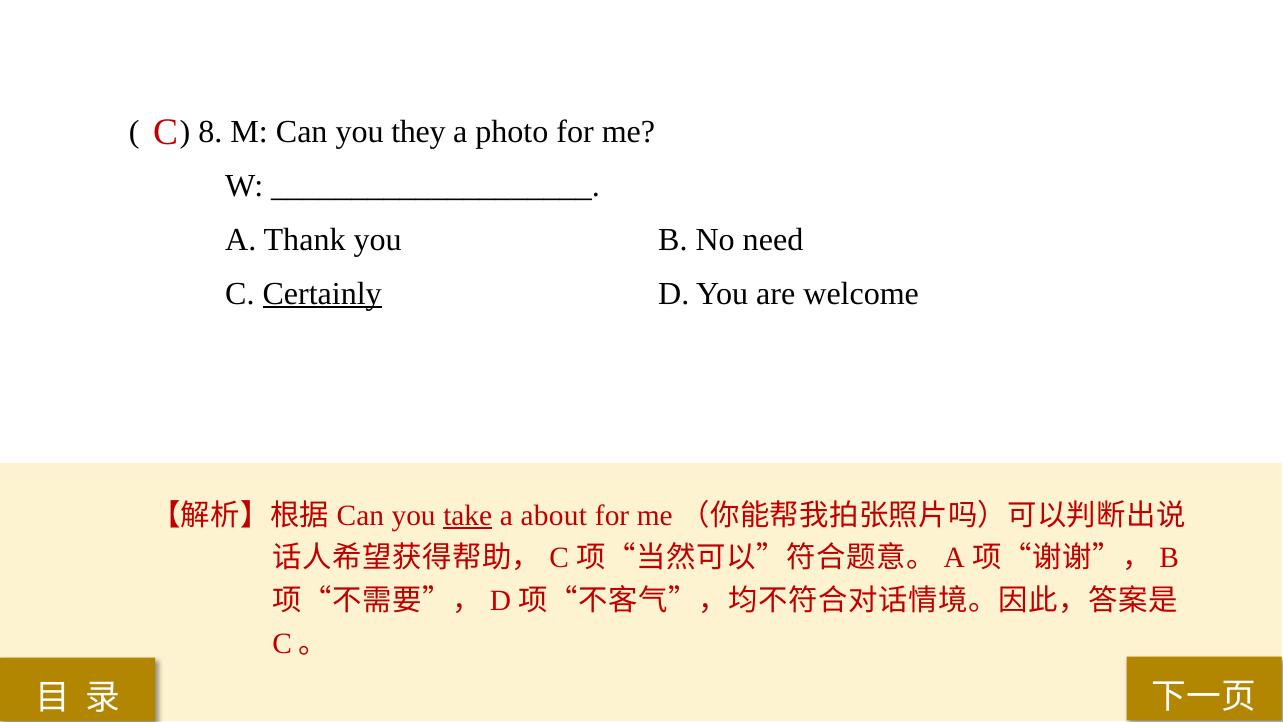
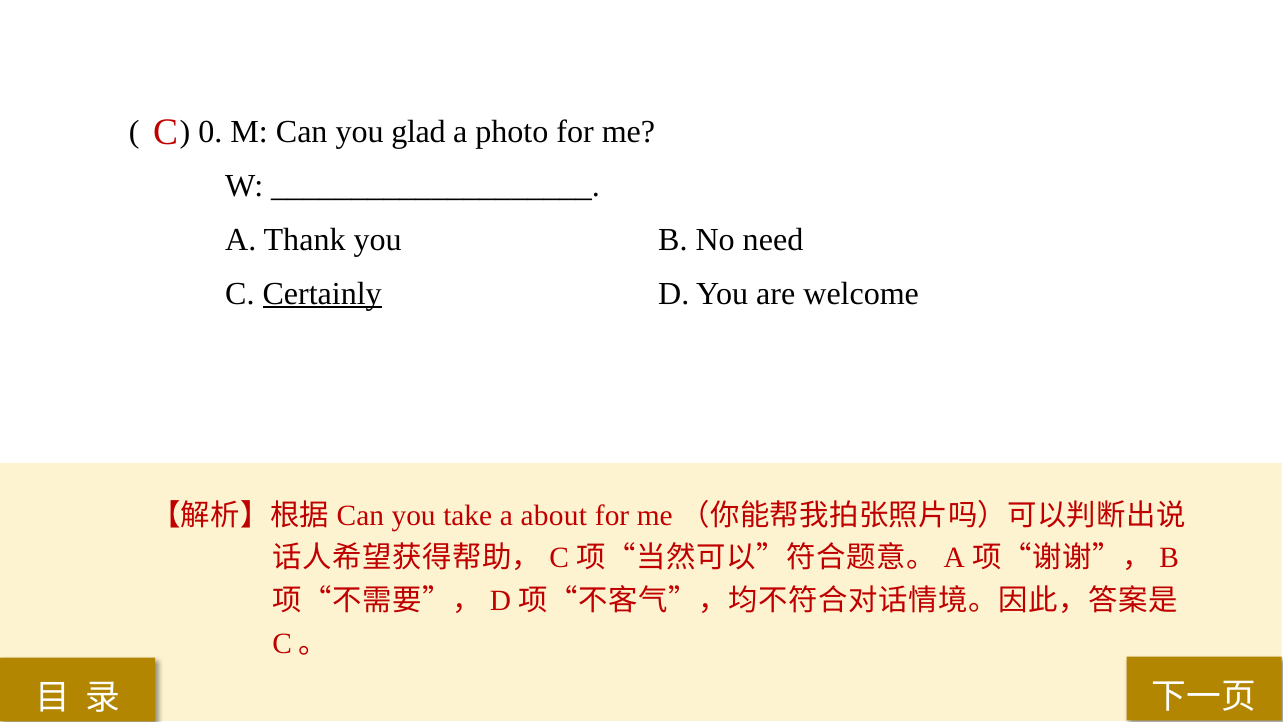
8: 8 -> 0 (210, 132)
they: they -> glad (419, 132)
take underline: present -> none (468, 515)
